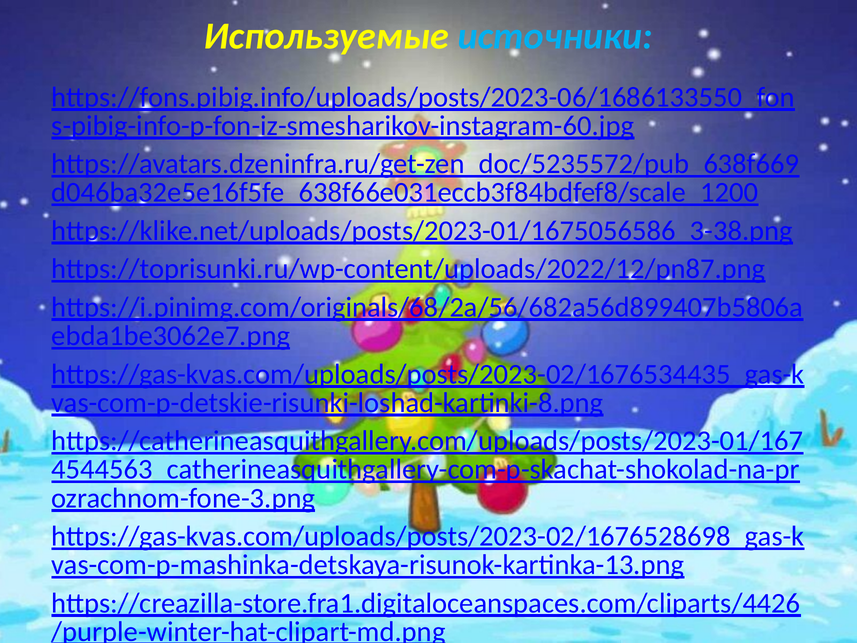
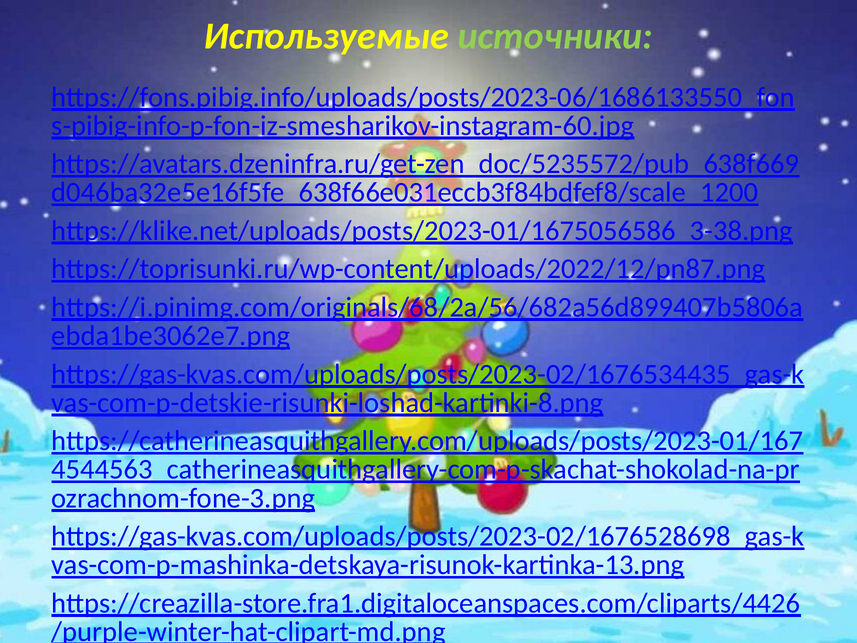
источники colour: light blue -> light green (555, 36)
